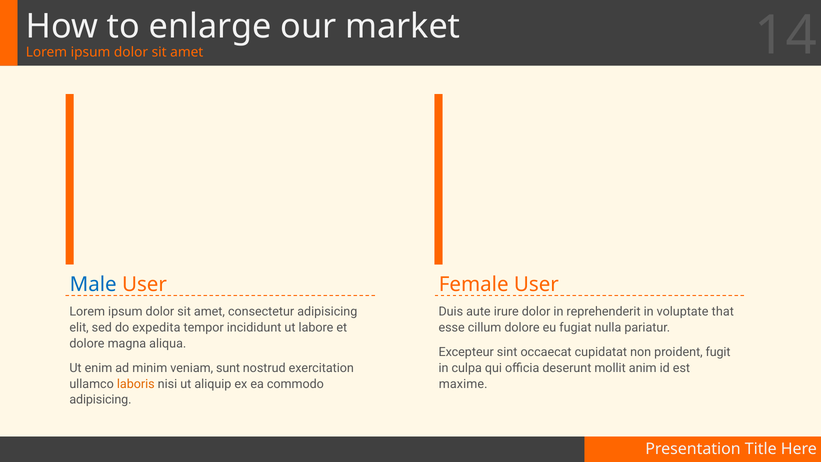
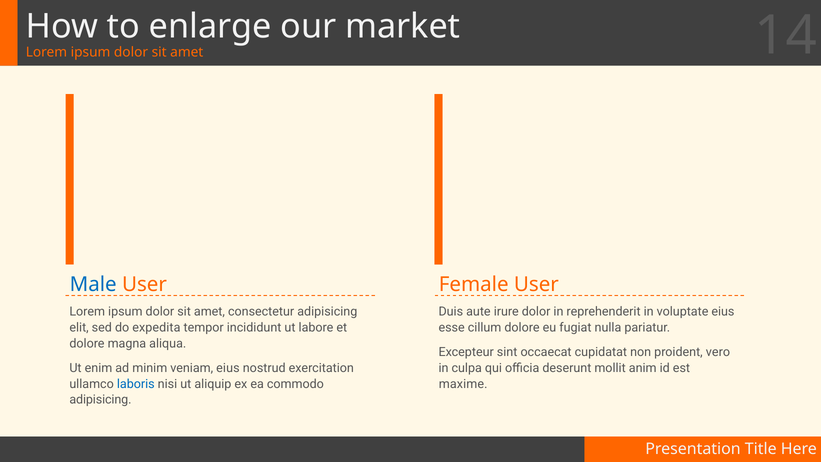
voluptate that: that -> eius (723, 311)
fugit: fugit -> vero (718, 352)
veniam sunt: sunt -> eius (228, 368)
laboris colour: orange -> blue (136, 384)
